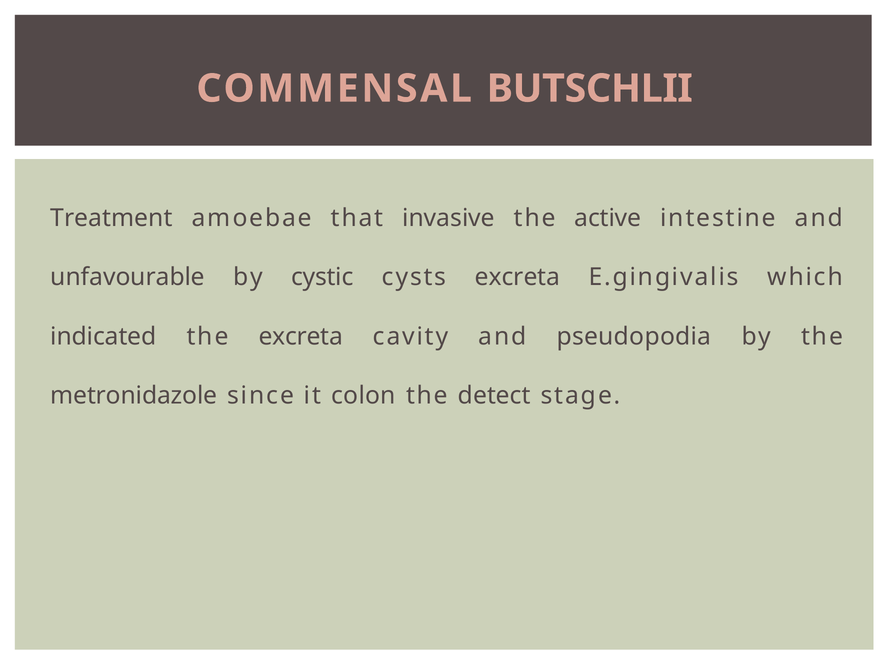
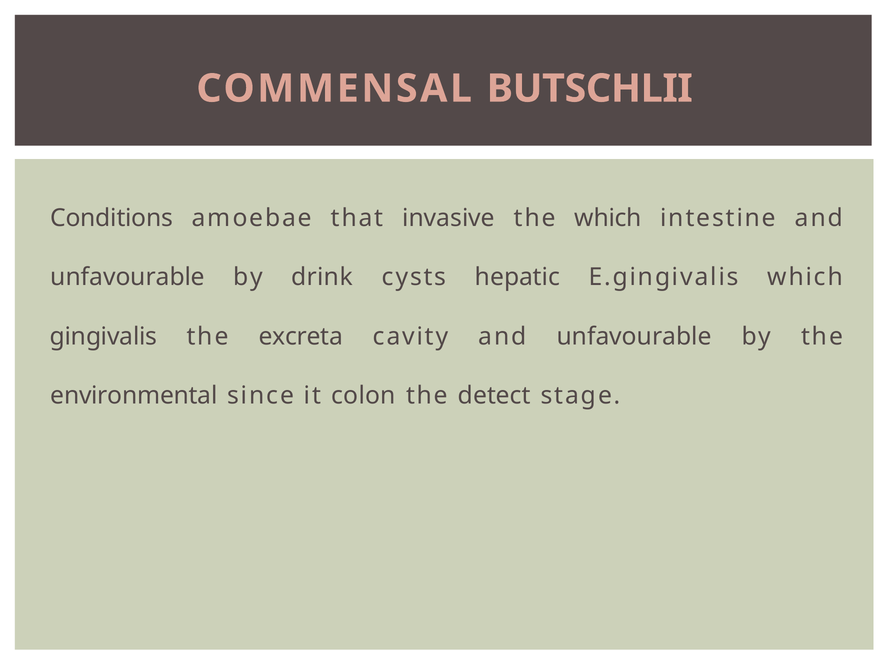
Treatment: Treatment -> Conditions (112, 218)
the active: active -> which (608, 218)
cystic: cystic -> drink (322, 277)
cysts excreta: excreta -> hepatic (517, 277)
indicated: indicated -> gingivalis (104, 336)
cavity and pseudopodia: pseudopodia -> unfavourable (634, 336)
metronidazole: metronidazole -> environmental (134, 396)
